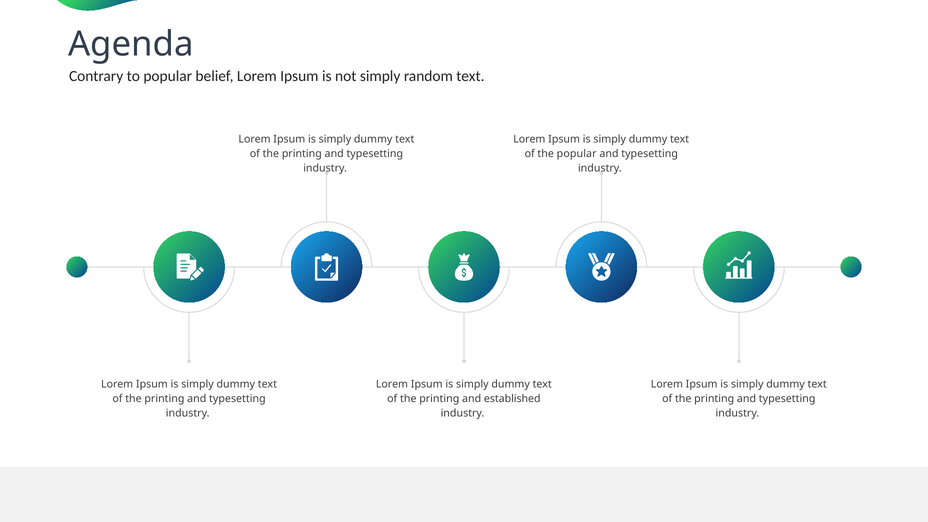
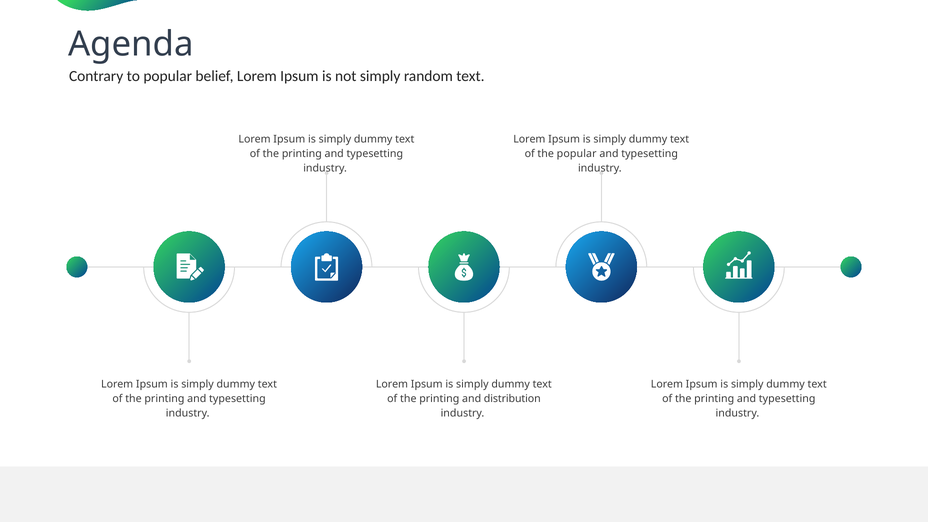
established: established -> distribution (512, 399)
